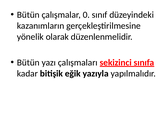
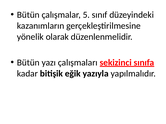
0: 0 -> 5 (86, 15)
